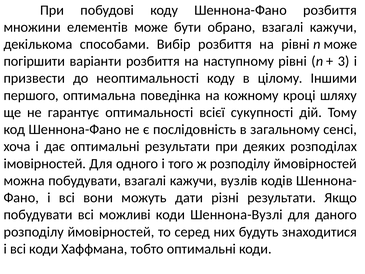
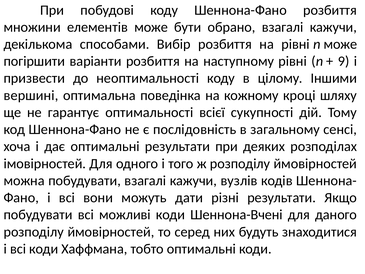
3: 3 -> 9 (344, 61)
першого: першого -> вершині (31, 95)
Шеннона-Вузлі: Шеннона-Вузлі -> Шеннона-Вчені (237, 215)
